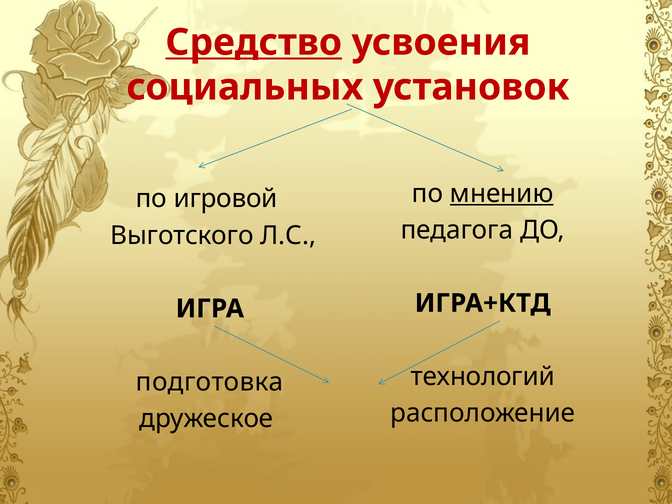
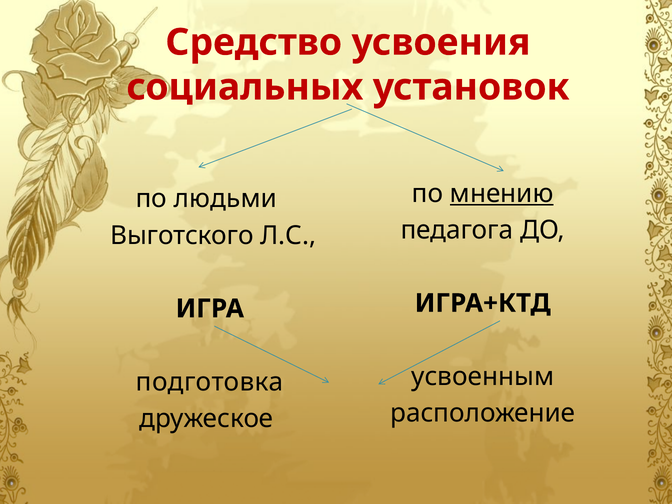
Средство underline: present -> none (254, 42)
игровой: игровой -> людьми (225, 199)
технологий: технологий -> усвоенным (483, 376)
